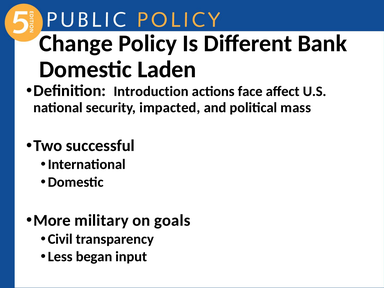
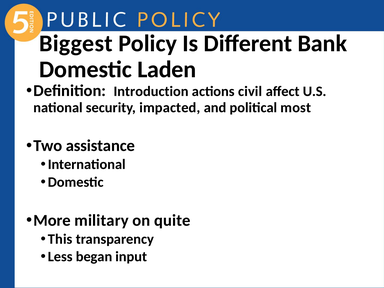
Change: Change -> Biggest (76, 44)
face: face -> civil (250, 91)
mass: mass -> most (296, 107)
successful: successful -> assistance (100, 146)
goals: goals -> quite (172, 220)
Civil: Civil -> This (60, 239)
